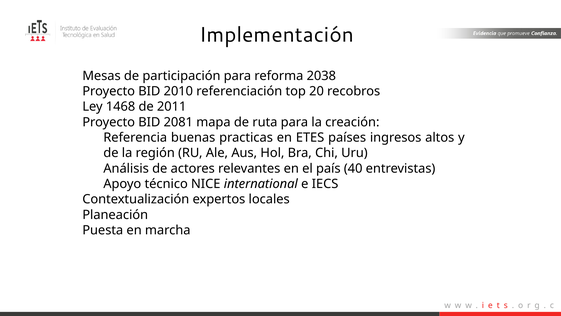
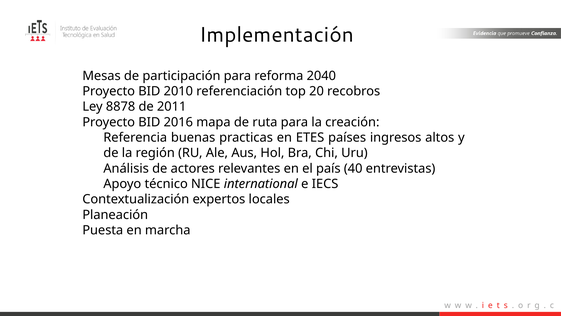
2038: 2038 -> 2040 (321, 76)
1468: 1468 -> 8878 (121, 107)
2081: 2081 -> 2016 (178, 122)
